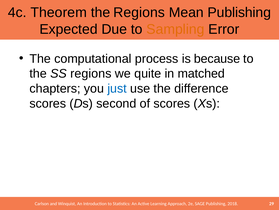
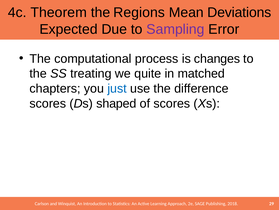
Mean Publishing: Publishing -> Deviations (239, 12)
Sampling colour: orange -> purple (175, 29)
because: because -> changes (217, 59)
SS regions: regions -> treating (91, 73)
second: second -> shaped (116, 103)
